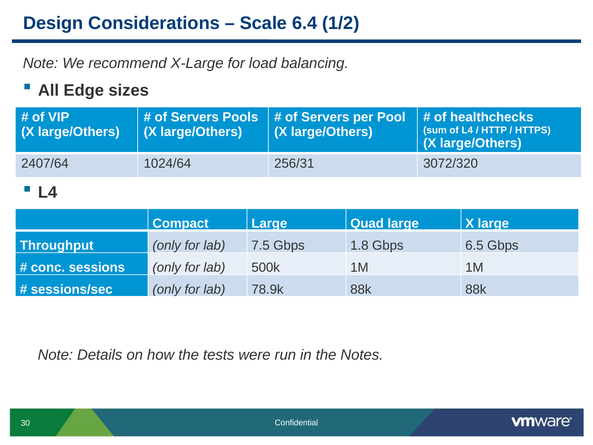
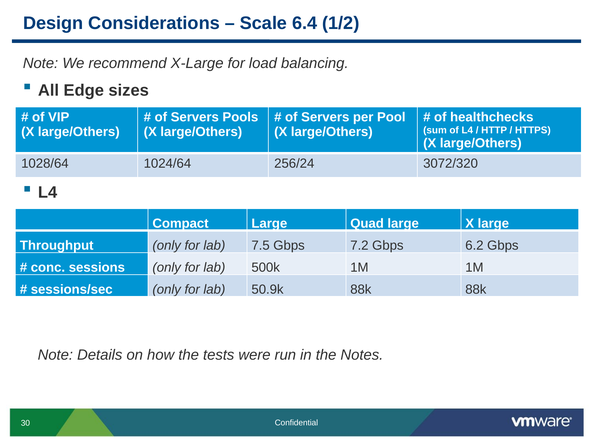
2407/64: 2407/64 -> 1028/64 (45, 164)
256/31: 256/31 -> 256/24 (294, 164)
1.8: 1.8 -> 7.2 (359, 245)
6.5: 6.5 -> 6.2 (474, 245)
78.9k: 78.9k -> 50.9k (268, 289)
